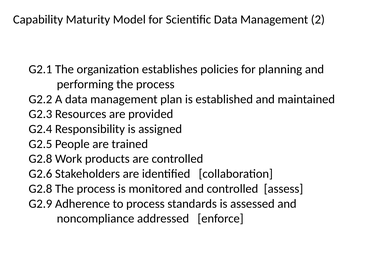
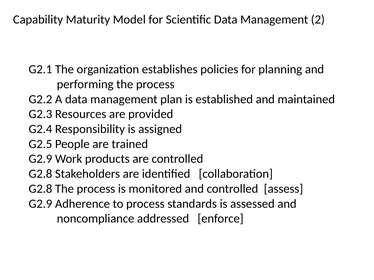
G2.8: G2.8 -> G2.9 (40, 159)
G2.6: G2.6 -> G2.8 (40, 174)
